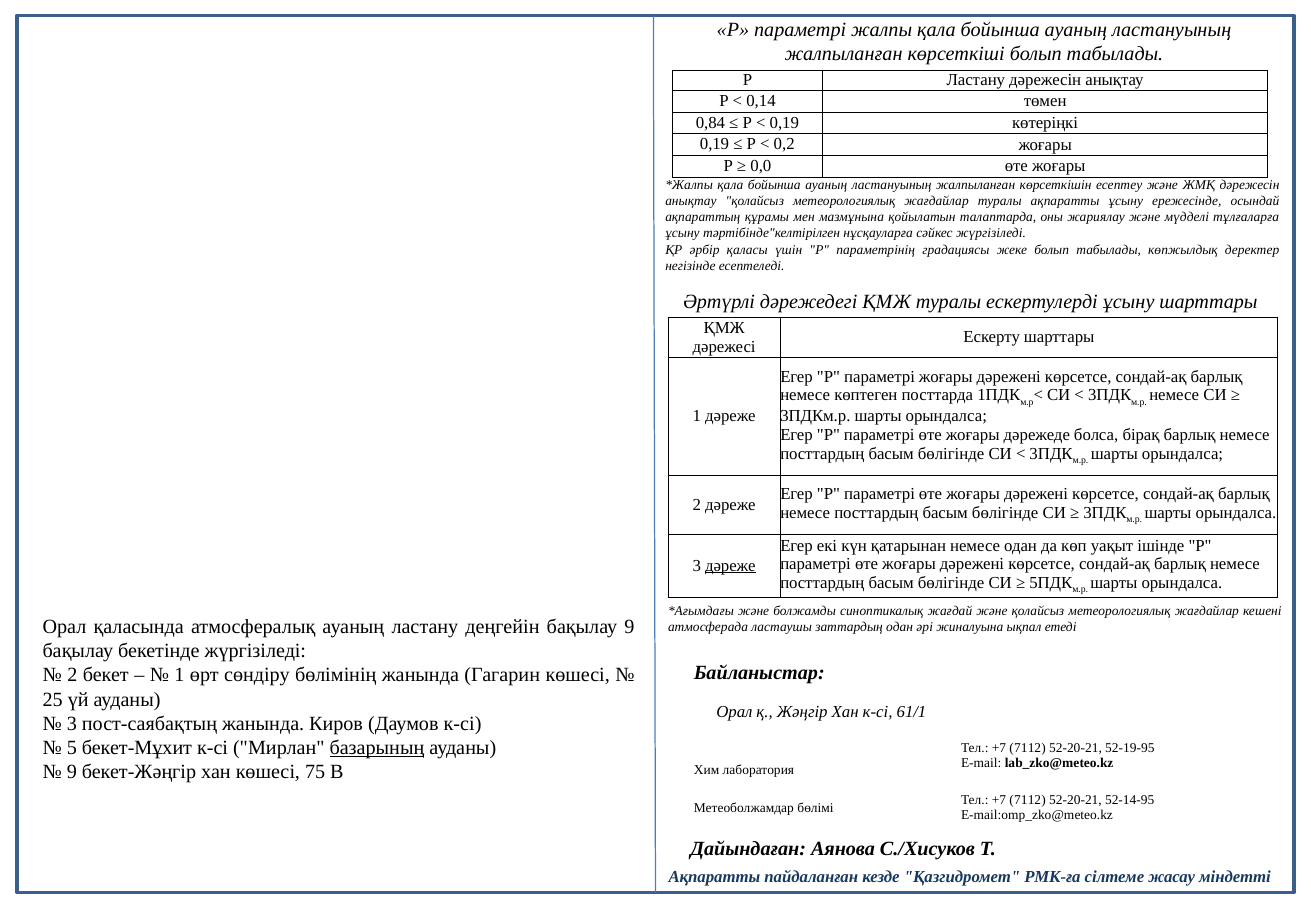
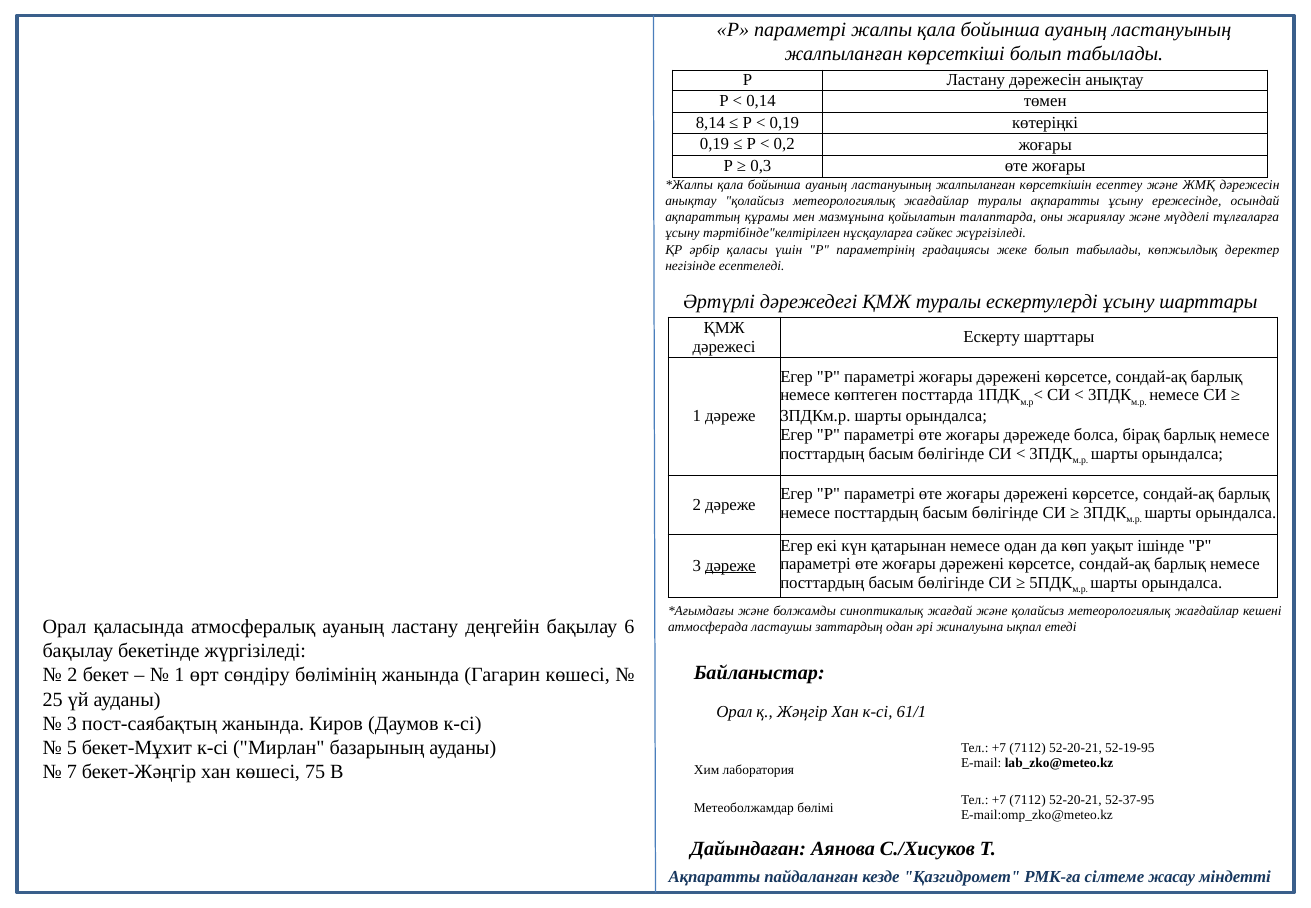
0,84: 0,84 -> 8,14 (710, 123)
0,0: 0,0 -> 0,3 (761, 166)
бақылау 9: 9 -> 6 (629, 627)
базарының underline: present -> none (377, 748)
9: 9 -> 7 (72, 772)
52-14-95: 52-14-95 -> 52-37-95 (1130, 800)
